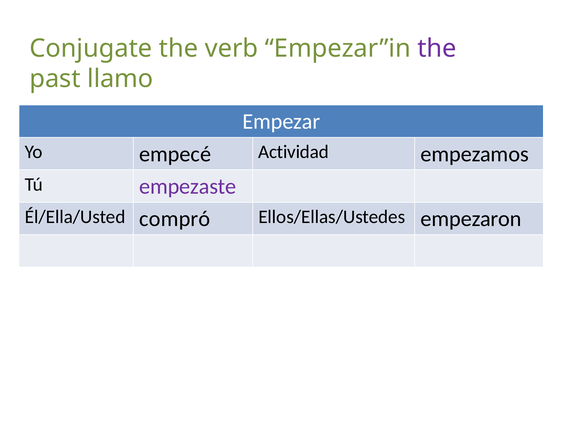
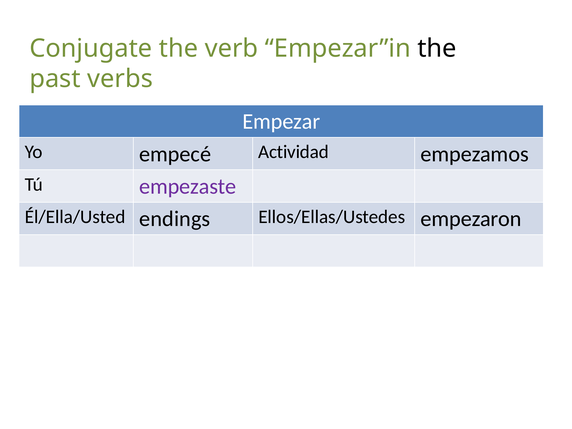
the colour: purple -> black (437, 48)
llamo: llamo -> verbs (120, 79)
compró: compró -> endings (175, 219)
